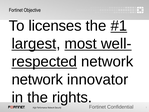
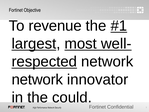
licenses: licenses -> revenue (55, 26)
rights: rights -> could (72, 97)
